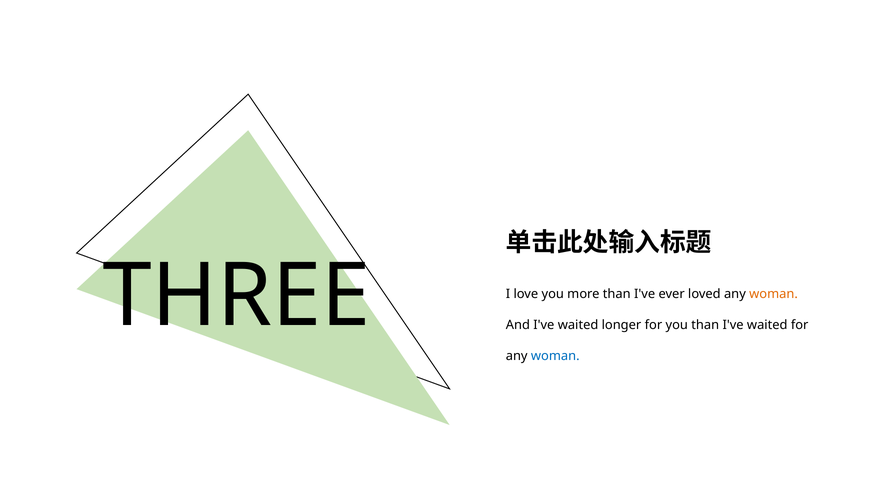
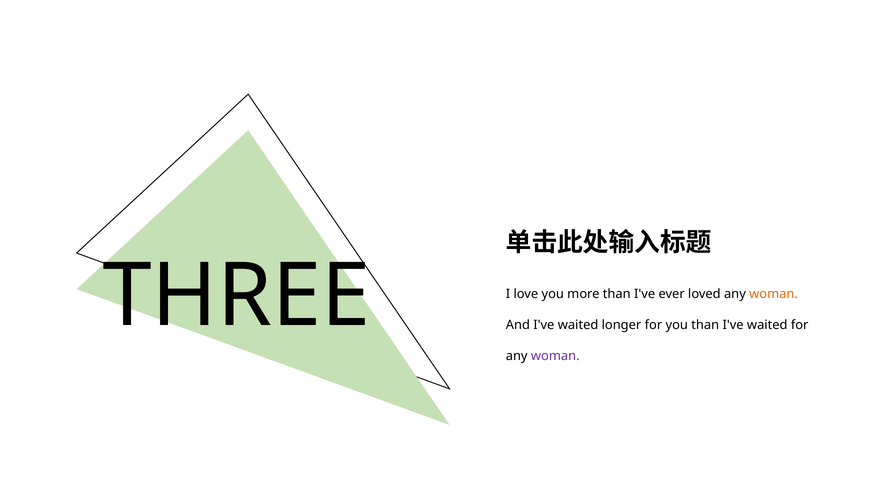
woman colour: blue -> purple (555, 356)
